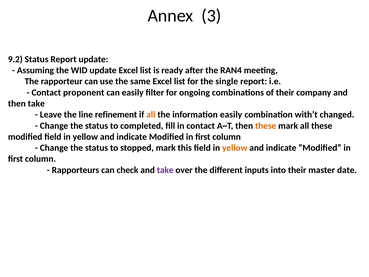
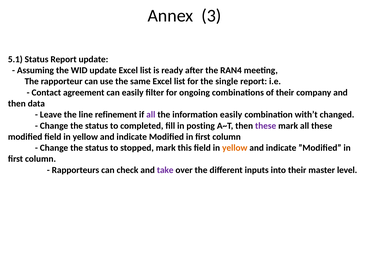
9.2: 9.2 -> 5.1 (15, 59)
proponent: proponent -> agreement (84, 92)
then take: take -> data (36, 103)
all colour: orange -> purple (151, 115)
in contact: contact -> posting (201, 126)
these colour: orange -> purple (266, 126)
date: date -> level (347, 170)
